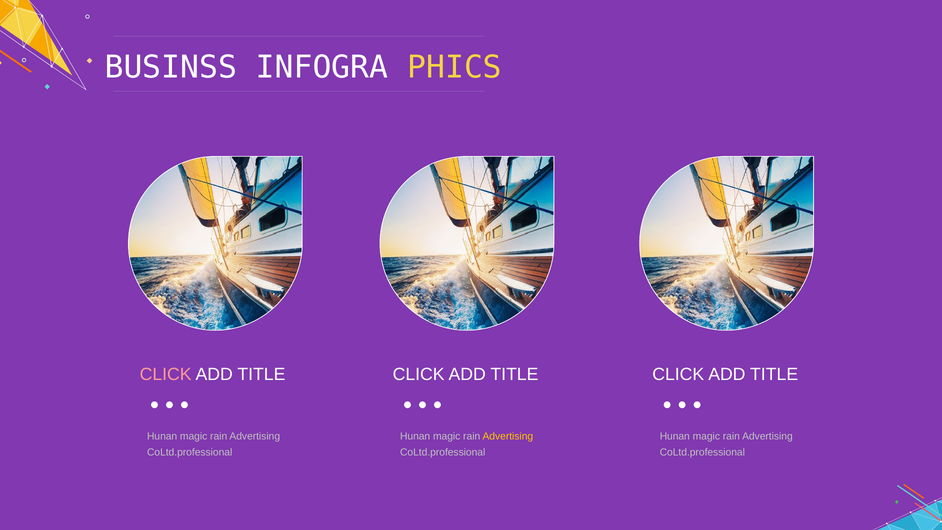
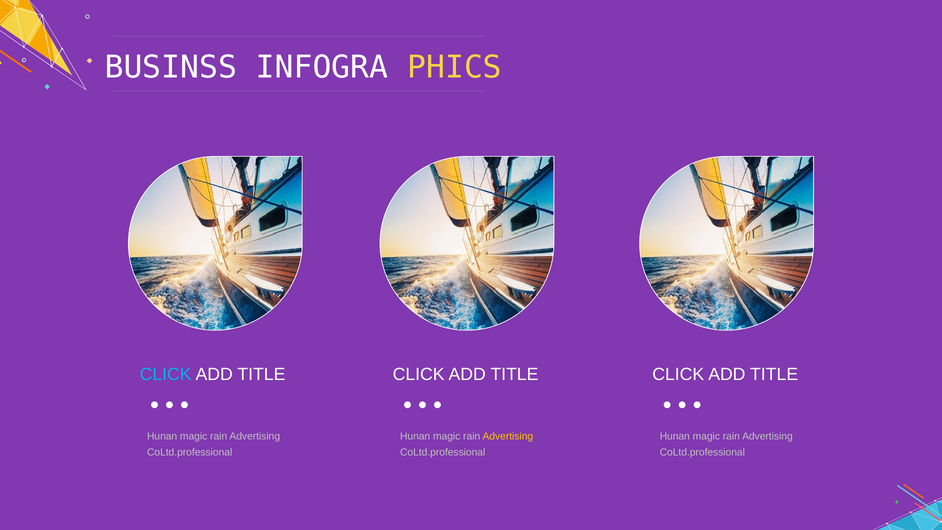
CLICK colour: pink -> light blue (166, 374)
